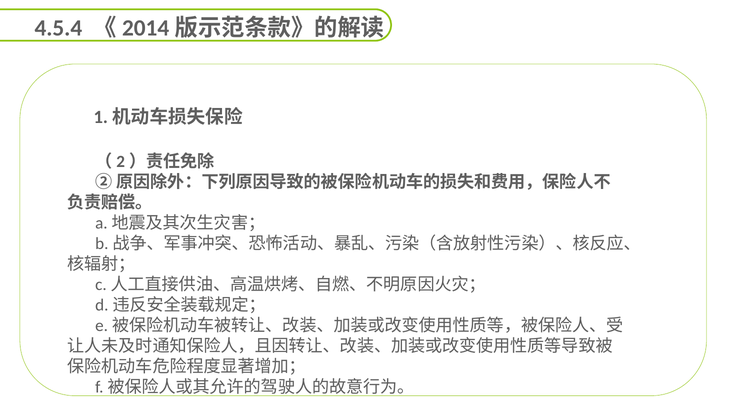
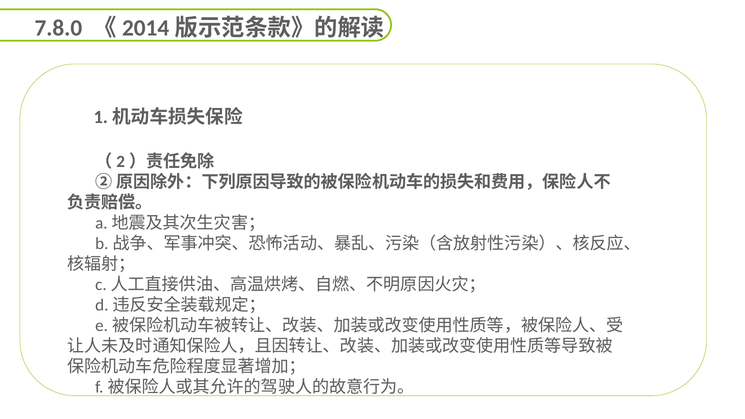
4.5.4: 4.5.4 -> 7.8.0 (58, 28)
